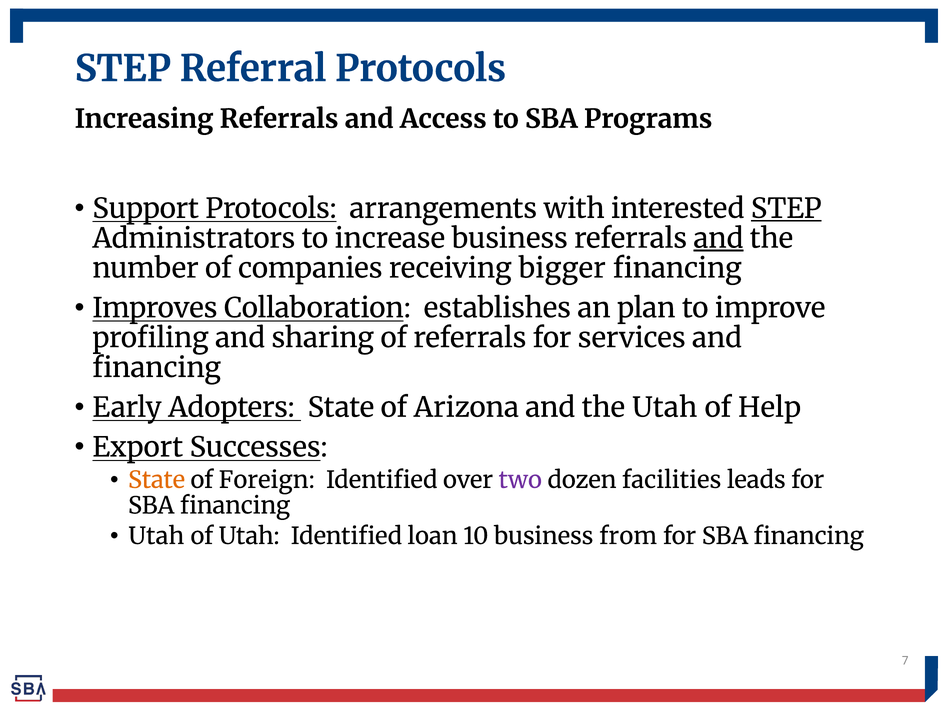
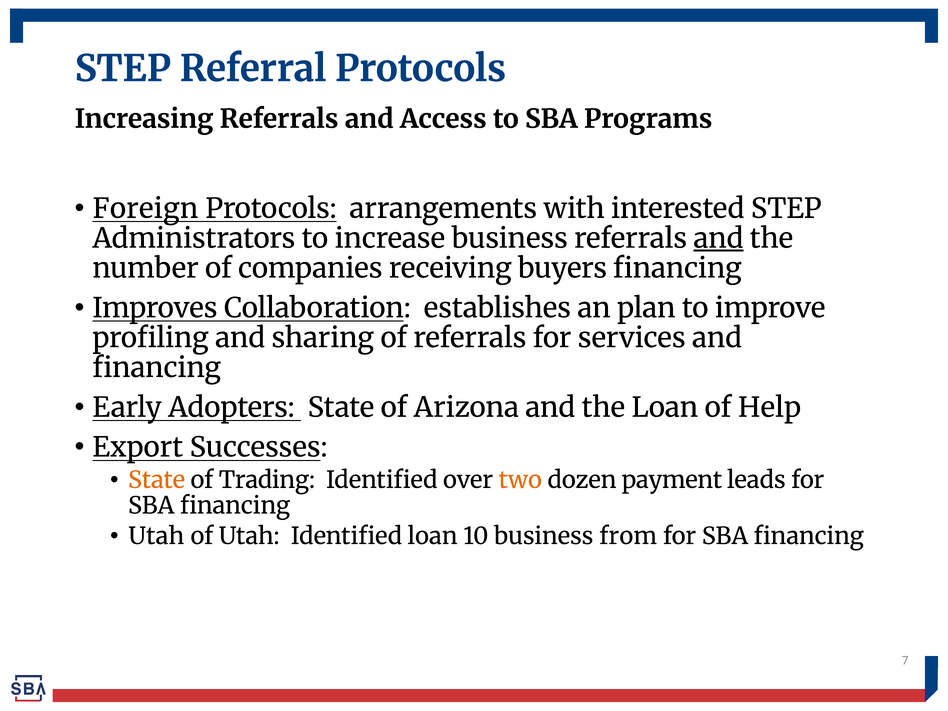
Support: Support -> Foreign (145, 209)
STEP underline: present -> none (786, 209)
bigger: bigger -> buyers (562, 268)
the Utah: Utah -> Loan (665, 408)
Foreign: Foreign -> Trading (267, 480)
two colour: purple -> orange (520, 480)
facilities: facilities -> payment (672, 480)
